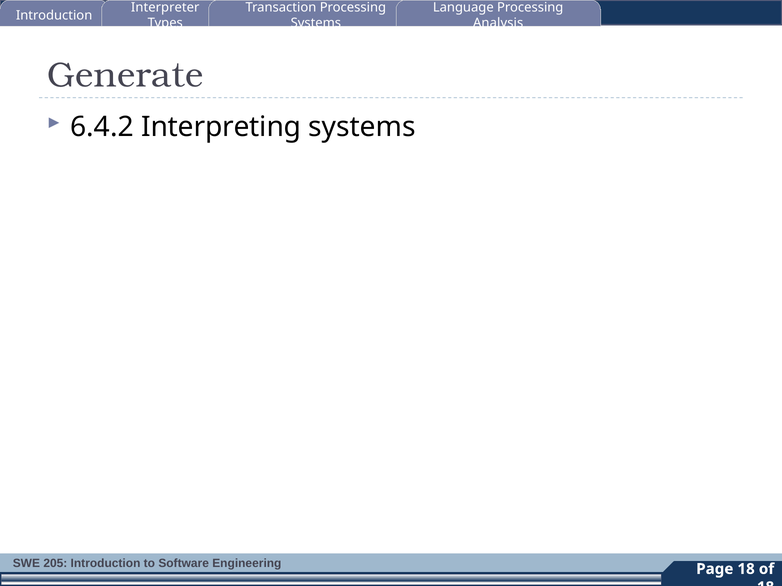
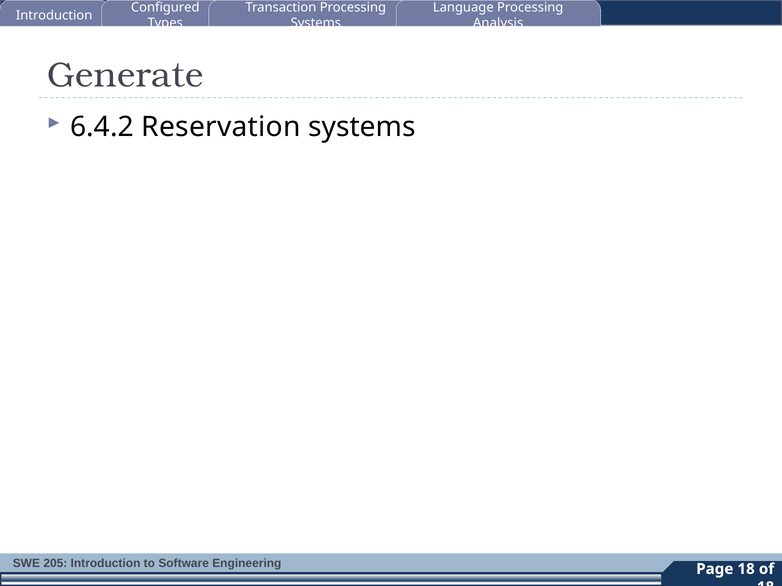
Interpreter: Interpreter -> Configured (165, 7)
Interpreting: Interpreting -> Reservation (221, 127)
